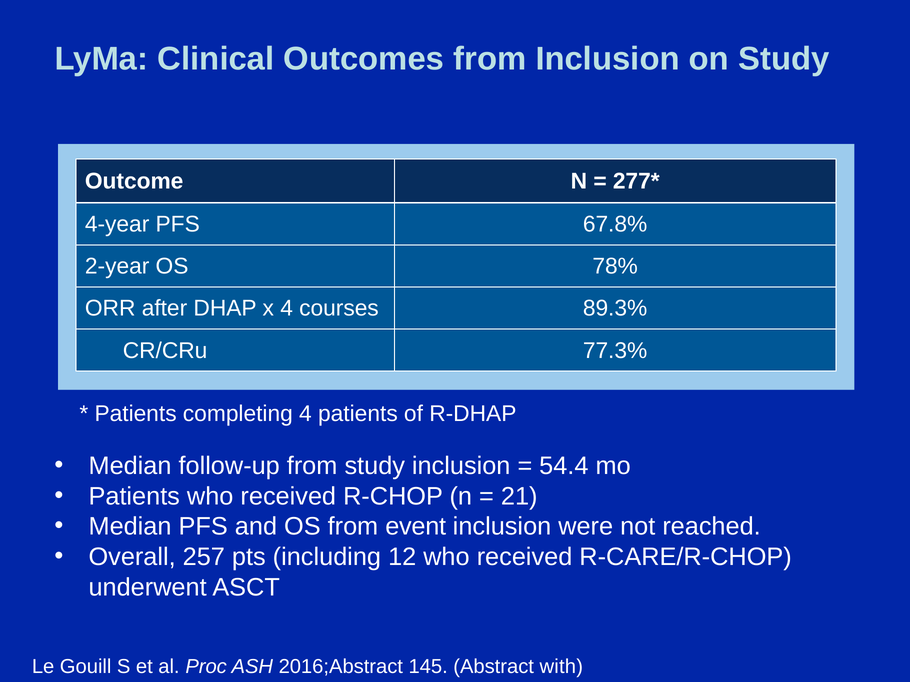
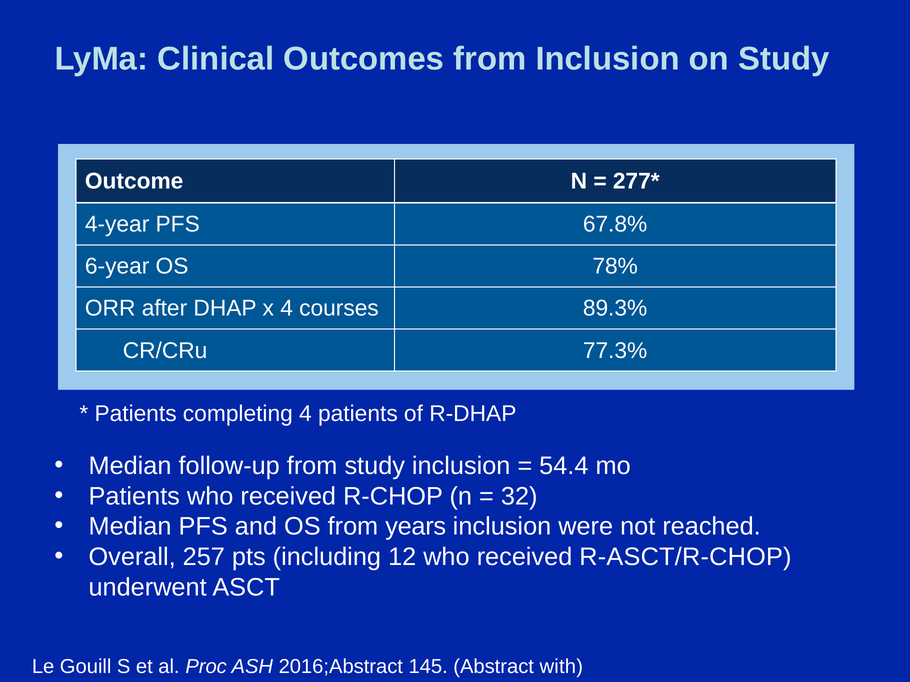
2-year: 2-year -> 6-year (117, 266)
21: 21 -> 32 (519, 497)
event: event -> years (416, 527)
R-CARE/R-CHOP: R-CARE/R-CHOP -> R-ASCT/R-CHOP (685, 557)
